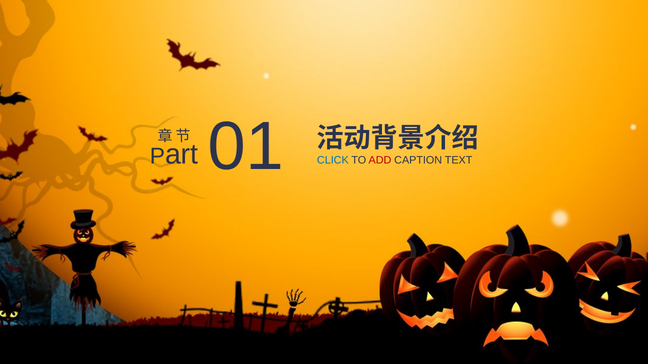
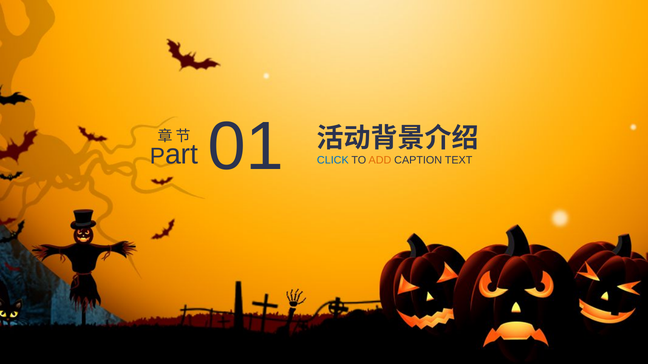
ADD colour: red -> orange (380, 160)
